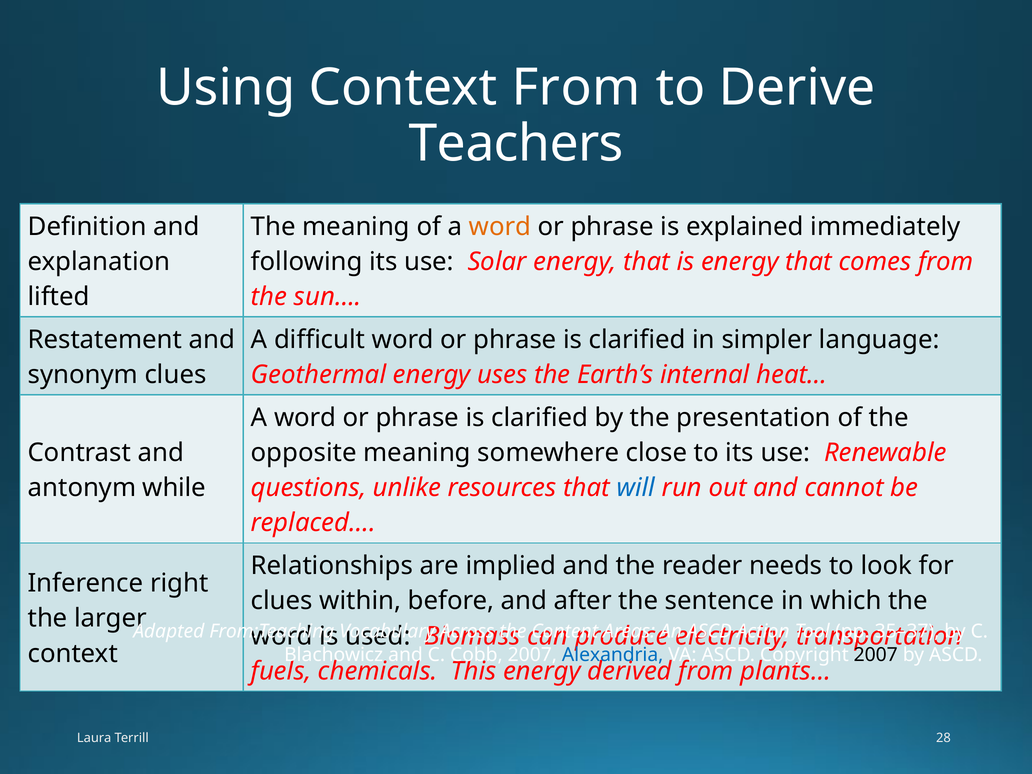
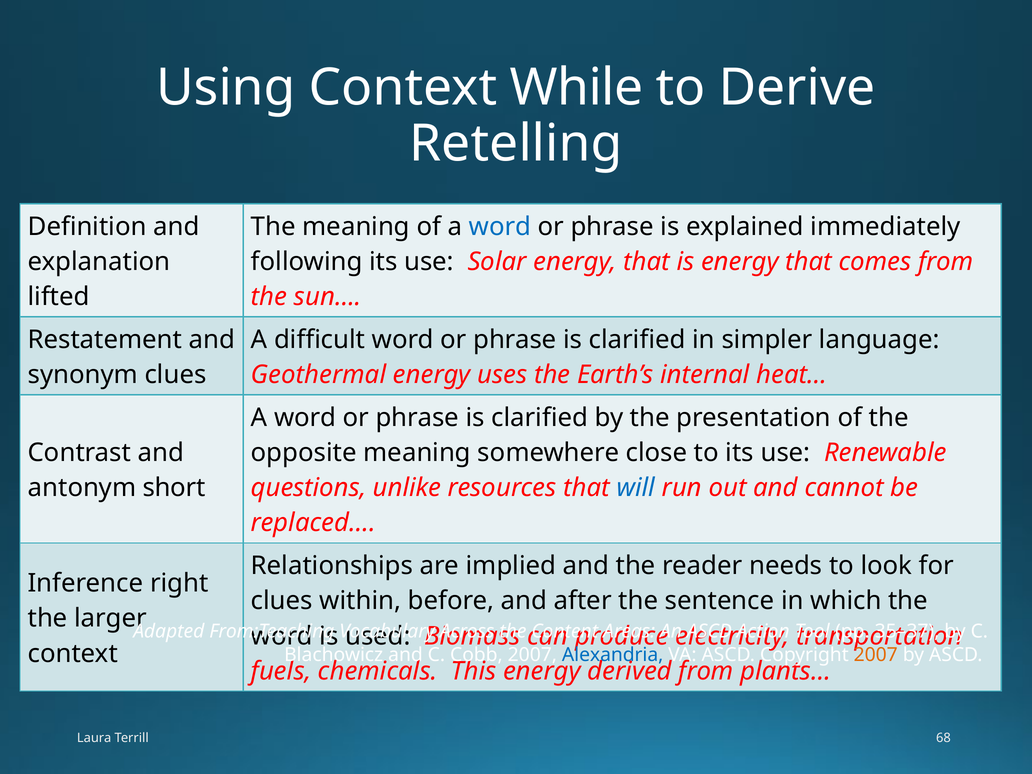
Context From: From -> While (577, 88)
Teachers: Teachers -> Retelling (516, 144)
word colour: orange -> blue (500, 227)
while: while -> short (174, 488)
2007 colour: black -> orange (876, 655)
28: 28 -> 68 (943, 738)
